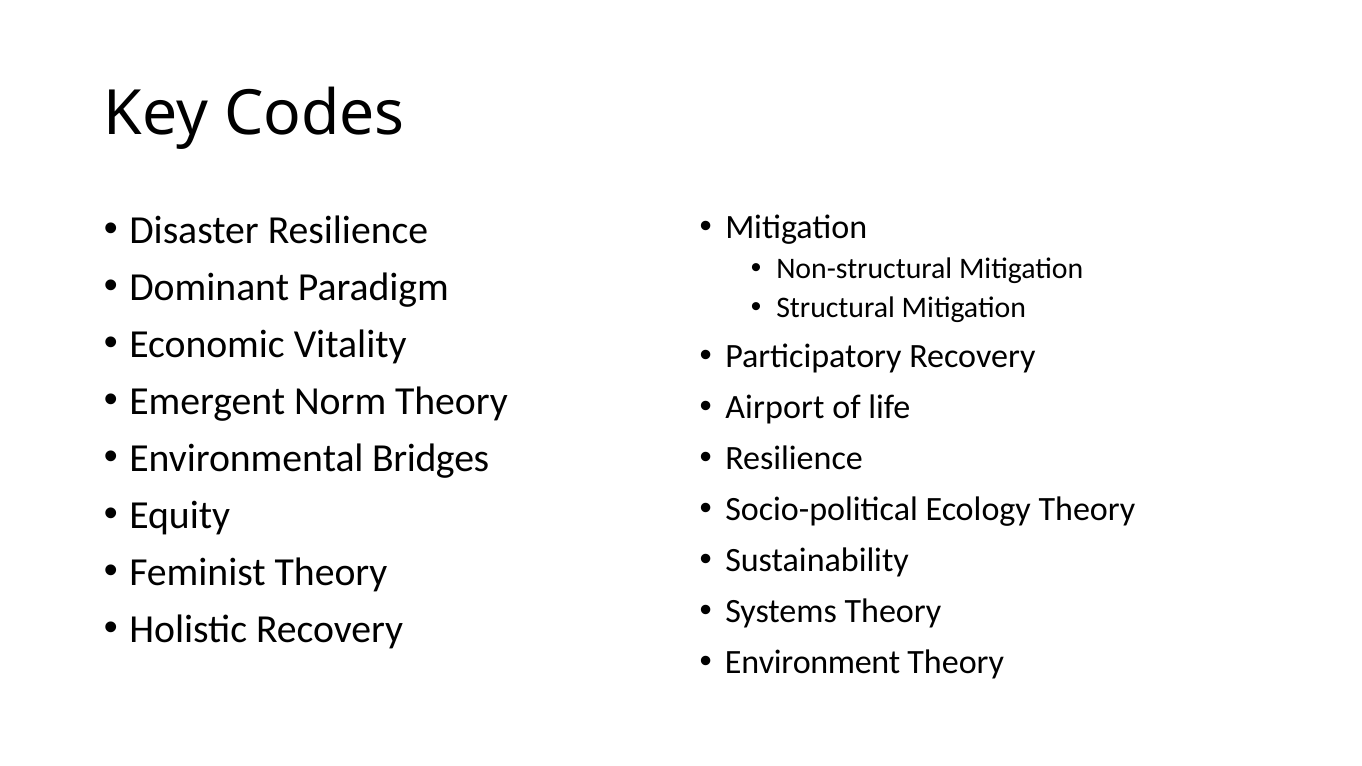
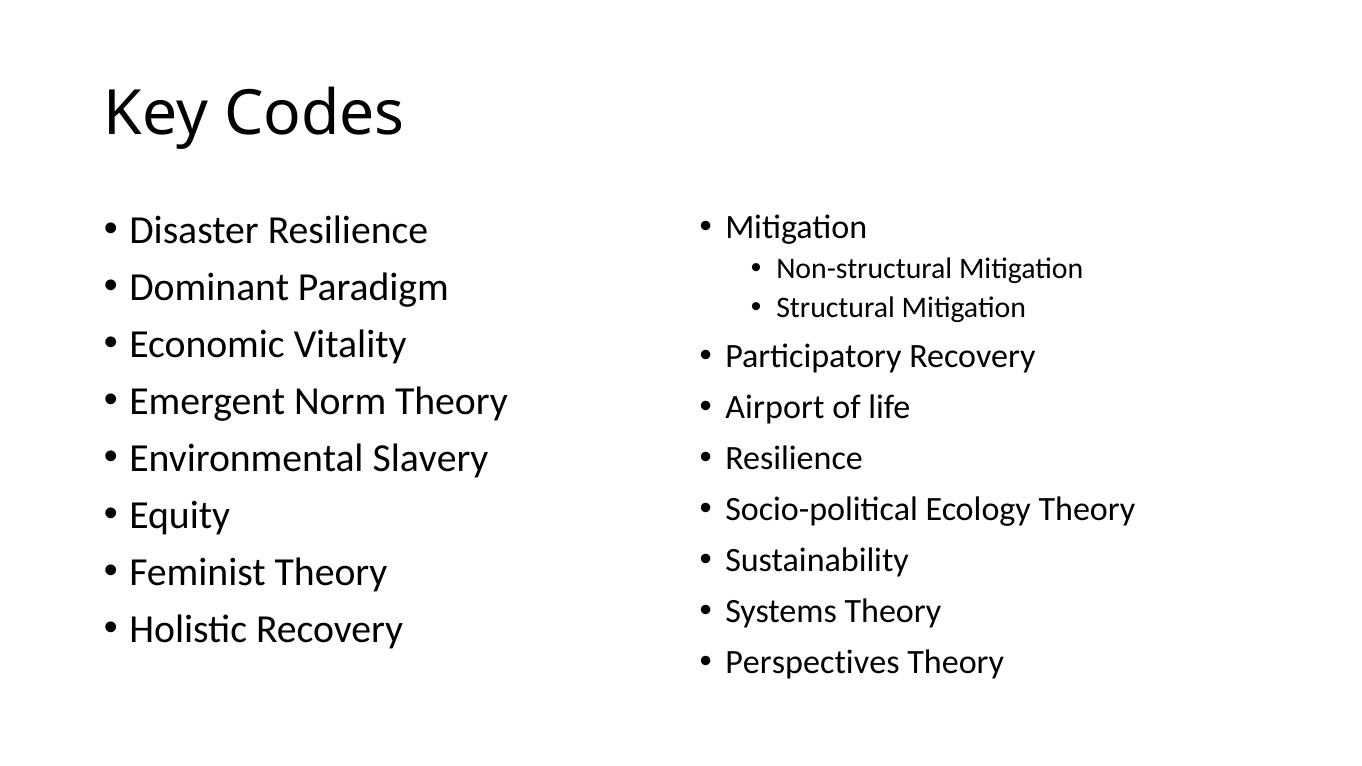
Bridges: Bridges -> Slavery (430, 458)
Environment: Environment -> Perspectives (812, 662)
